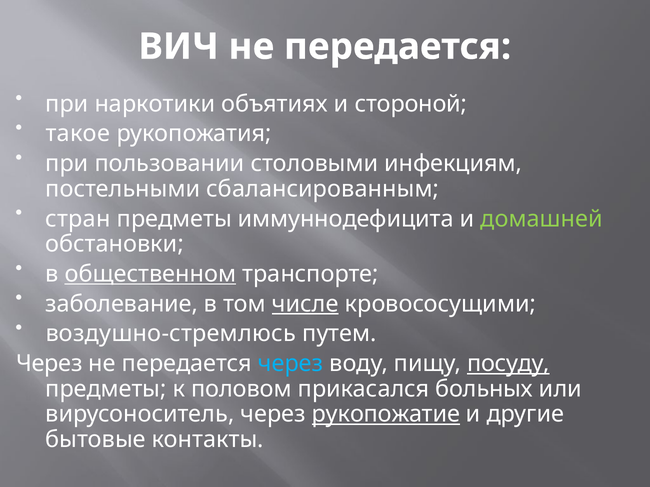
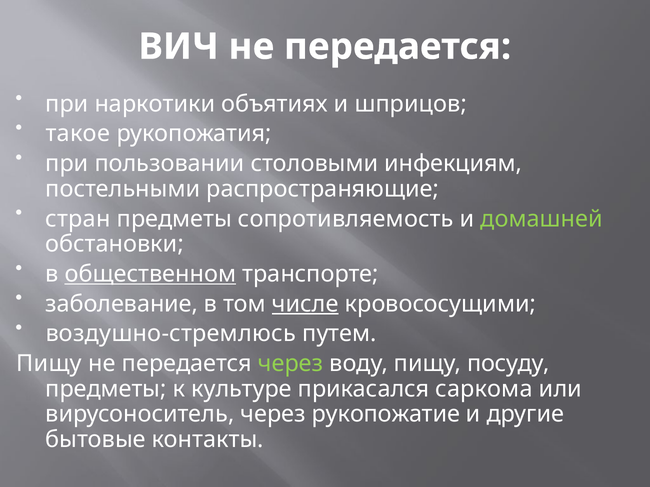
стороной: стороной -> шприцов (411, 104)
сбалансированным: сбалансированным -> распространяющие (323, 189)
иммуннодефицита: иммуннодефицита -> сопротивляемость (346, 219)
Через: Через -> Пищу (49, 364)
через colour: light blue -> light green (291, 364)
посуду underline: present -> none (508, 364)
половом: половом -> культуре (242, 389)
больных: больных -> саркома (484, 389)
рукопожатие underline: present -> none (386, 415)
